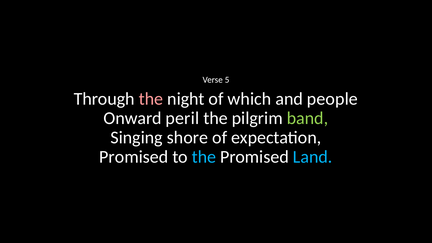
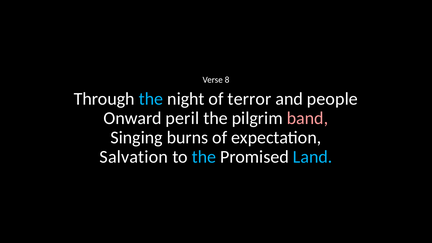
5: 5 -> 8 (227, 80)
the colour: pink -> light blue (151, 99)
which: which -> terror (249, 99)
band colour: light green -> pink (308, 118)
shore: shore -> burns (187, 138)
Promised: Promised -> Salvation (134, 157)
